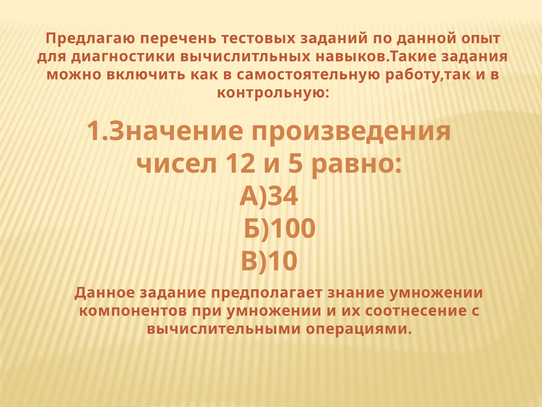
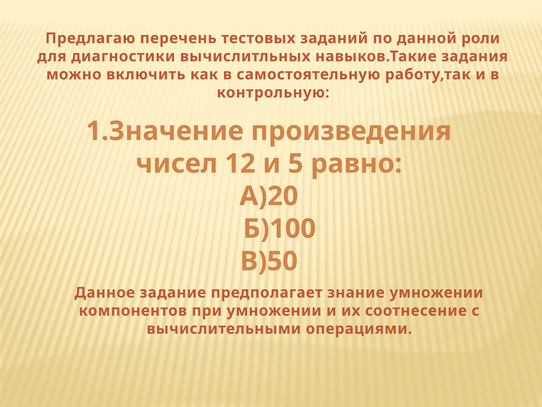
опыт: опыт -> роли (481, 38)
А)34: А)34 -> А)20 (269, 196)
В)10: В)10 -> В)50 (269, 261)
